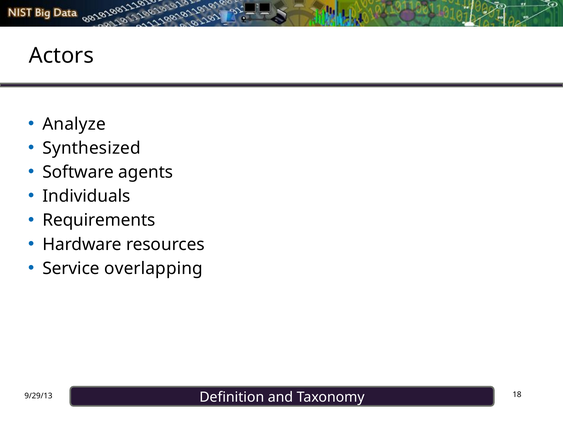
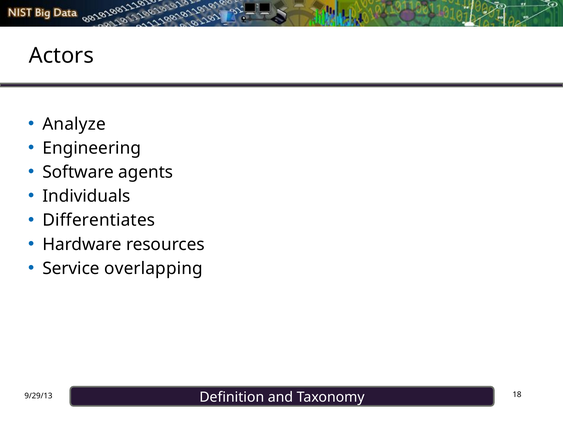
Synthesized: Synthesized -> Engineering (92, 148)
Requirements: Requirements -> Differentiates (99, 220)
